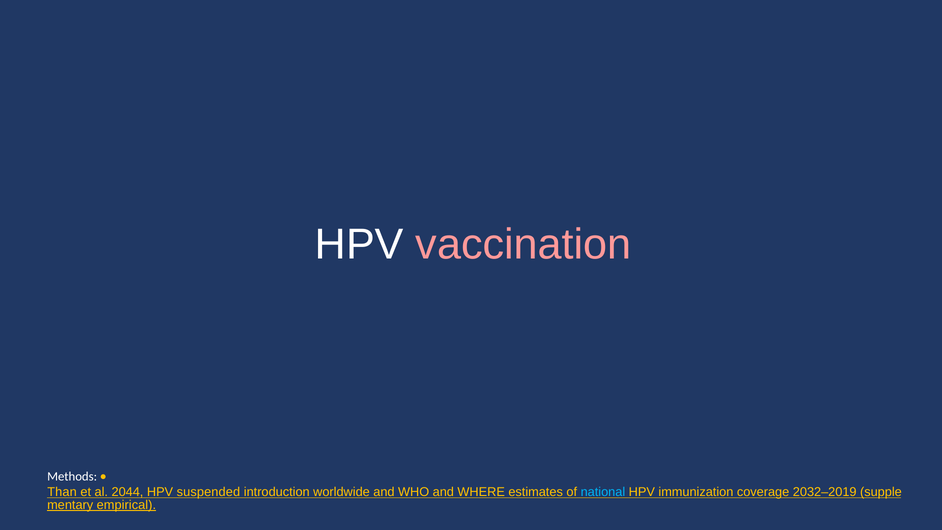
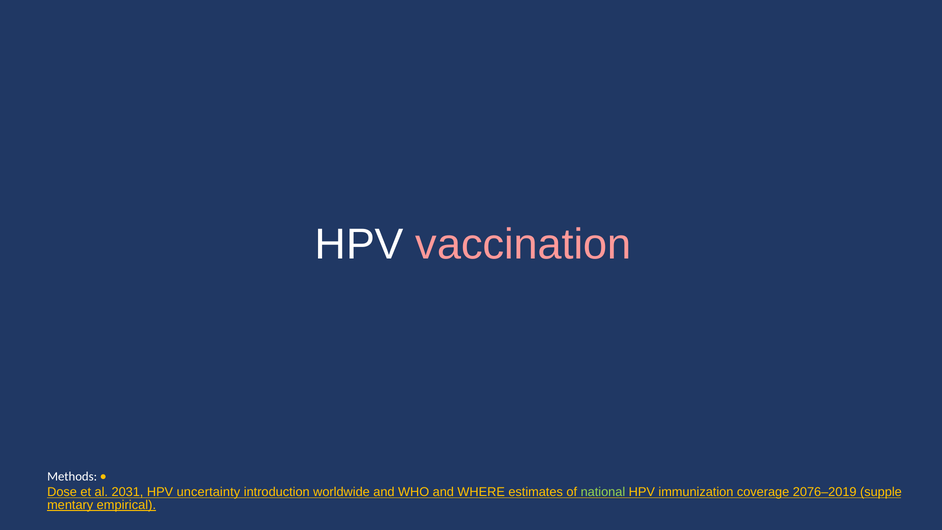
Than: Than -> Dose (62, 492)
2044: 2044 -> 2031 (127, 492)
suspended: suspended -> uncertainty (208, 492)
national colour: light blue -> light green (603, 492)
2032–2019: 2032–2019 -> 2076–2019 (825, 492)
